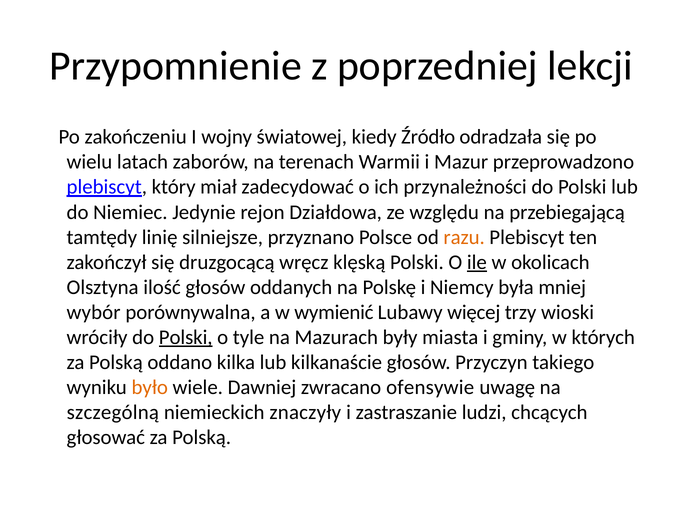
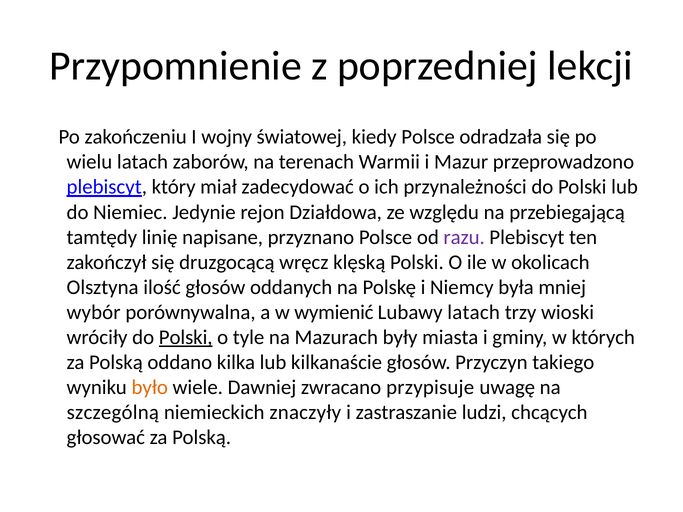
kiedy Źródło: Źródło -> Polsce (428, 137)
silniejsze: silniejsze -> napisane (223, 237)
razu colour: orange -> purple (464, 237)
ile underline: present -> none (477, 262)
Lubawy więcej: więcej -> latach (474, 313)
ofensywie: ofensywie -> przypisuje (430, 388)
